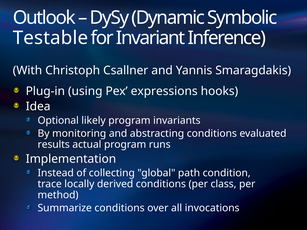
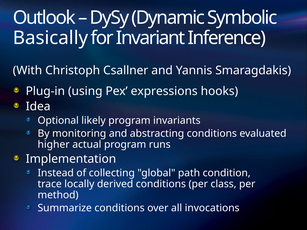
Testable: Testable -> Basically (51, 38)
results: results -> higher (54, 145)
